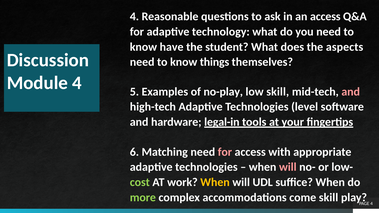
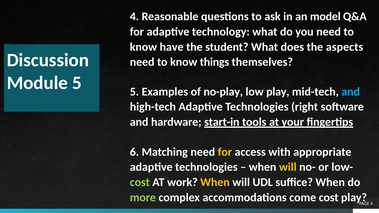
an access: access -> model (325, 17)
Module 4: 4 -> 5 (77, 83)
low skill: skill -> play (278, 92)
and colour: pink -> light blue (351, 92)
level: level -> right (305, 107)
legal-in: legal-in -> start-in (222, 122)
for colour: pink -> yellow (225, 152)
will colour: pink -> yellow (288, 167)
come skill: skill -> cost (329, 198)
